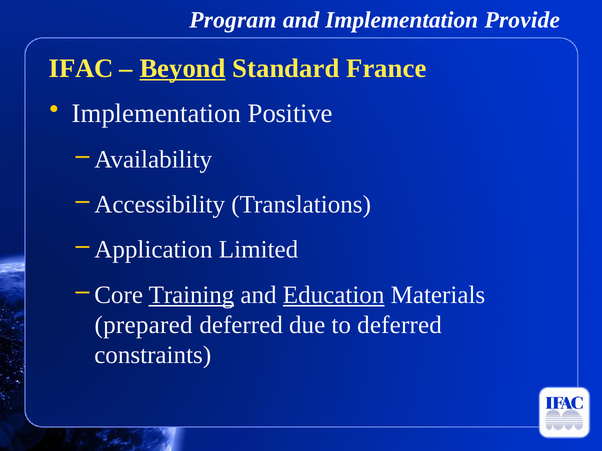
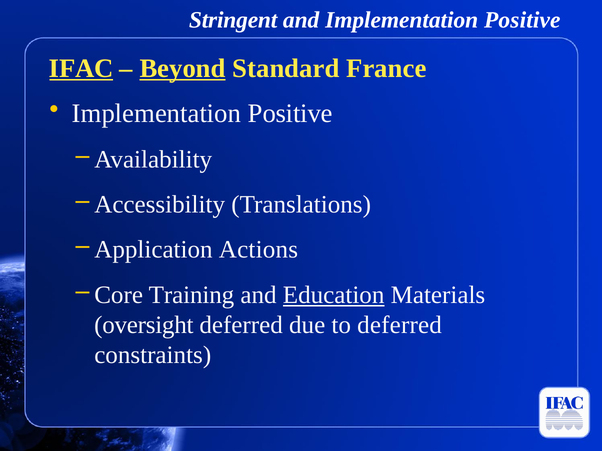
Program: Program -> Stringent (233, 20)
and Implementation Provide: Provide -> Positive (522, 20)
IFAC underline: none -> present (81, 68)
Limited: Limited -> Actions (258, 250)
Training underline: present -> none (191, 295)
prepared: prepared -> oversight (144, 325)
